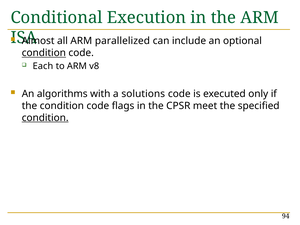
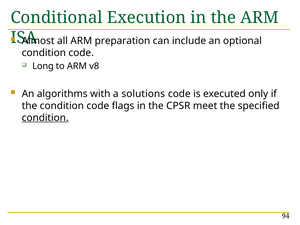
parallelized: parallelized -> preparation (122, 41)
condition underline: present -> none (44, 53)
Each: Each -> Long (43, 66)
